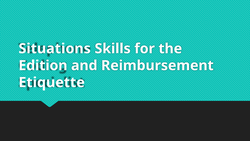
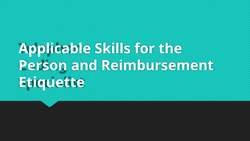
Situations: Situations -> Applicable (55, 48)
Edition: Edition -> Person (43, 65)
